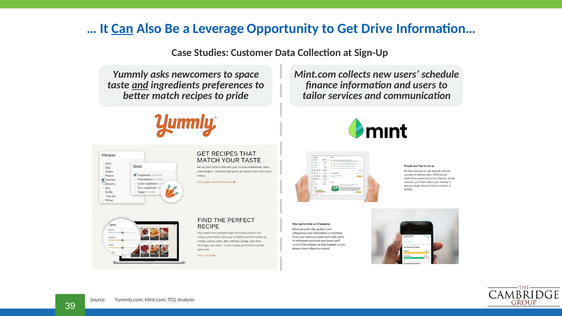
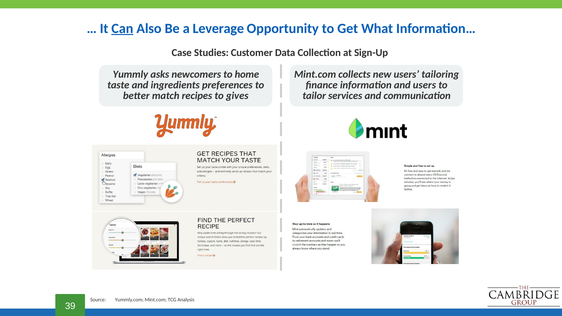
Drive: Drive -> What (377, 28)
space: space -> home (247, 74)
schedule: schedule -> tailoring (440, 74)
and underline: present -> none (140, 85)
pride: pride -> gives (237, 96)
